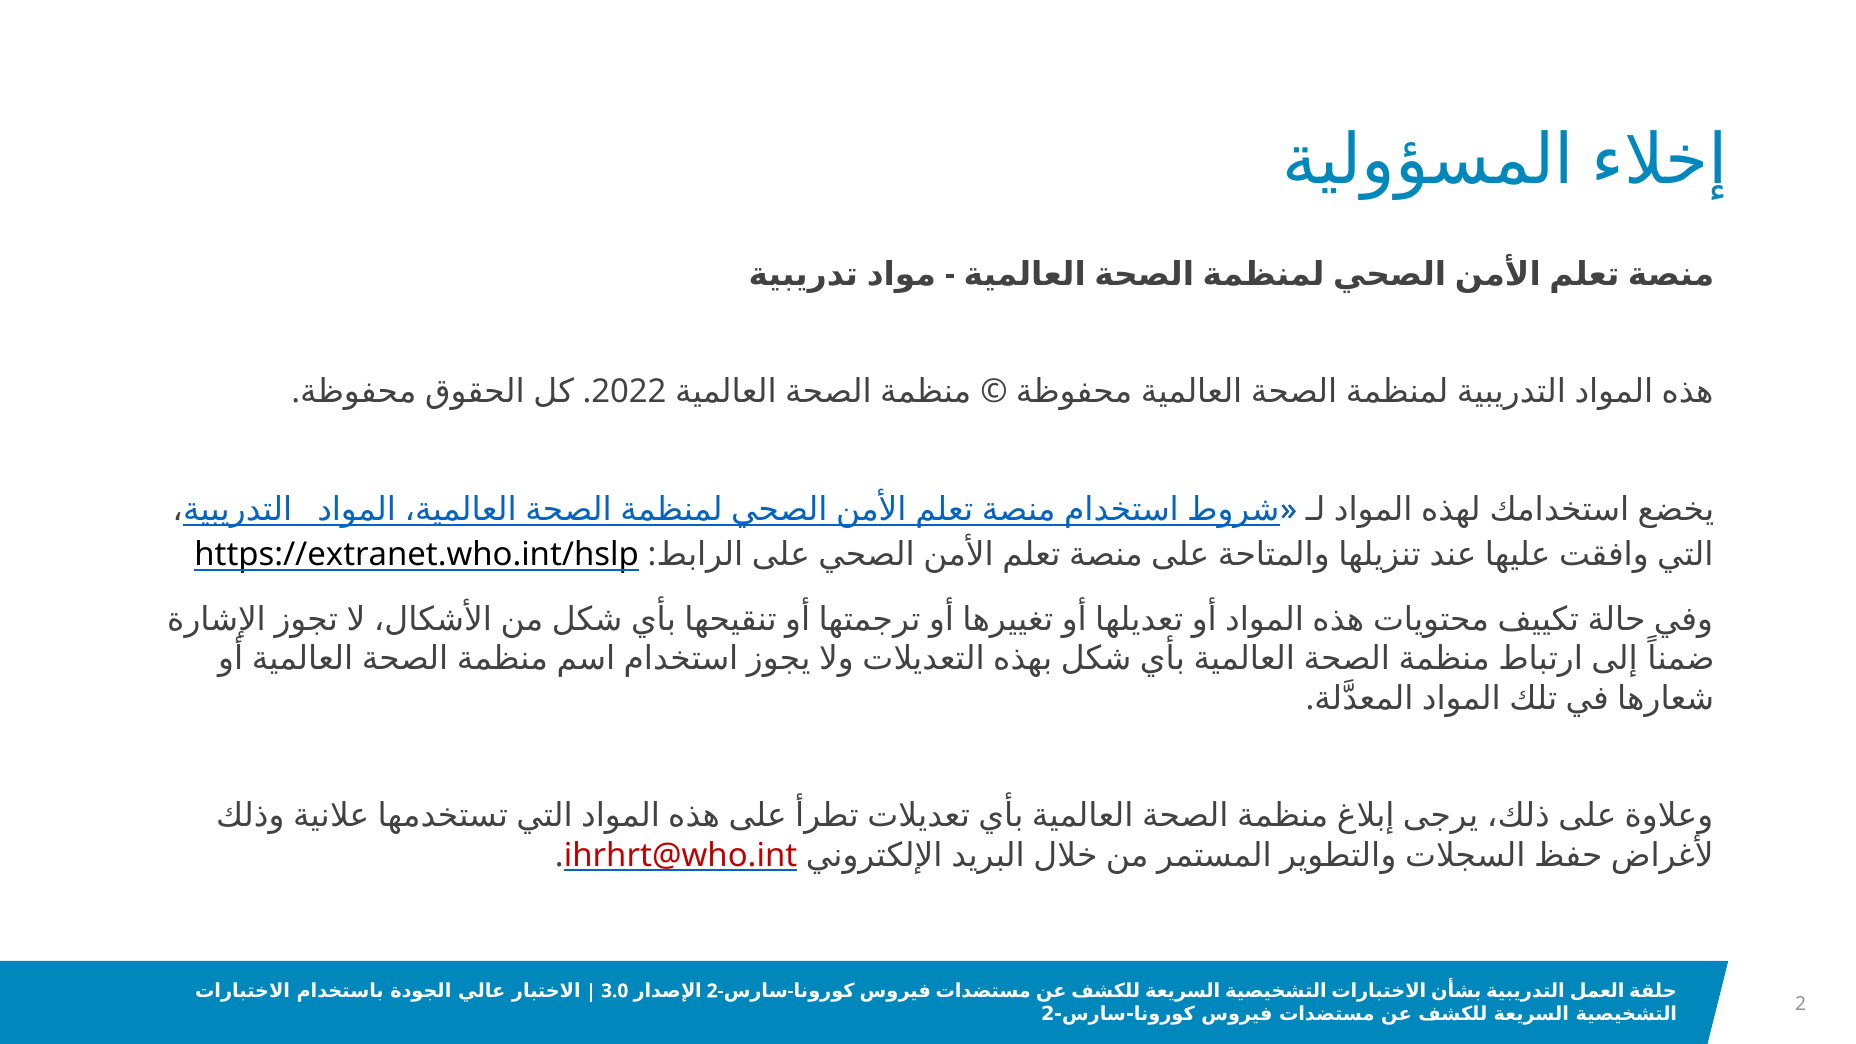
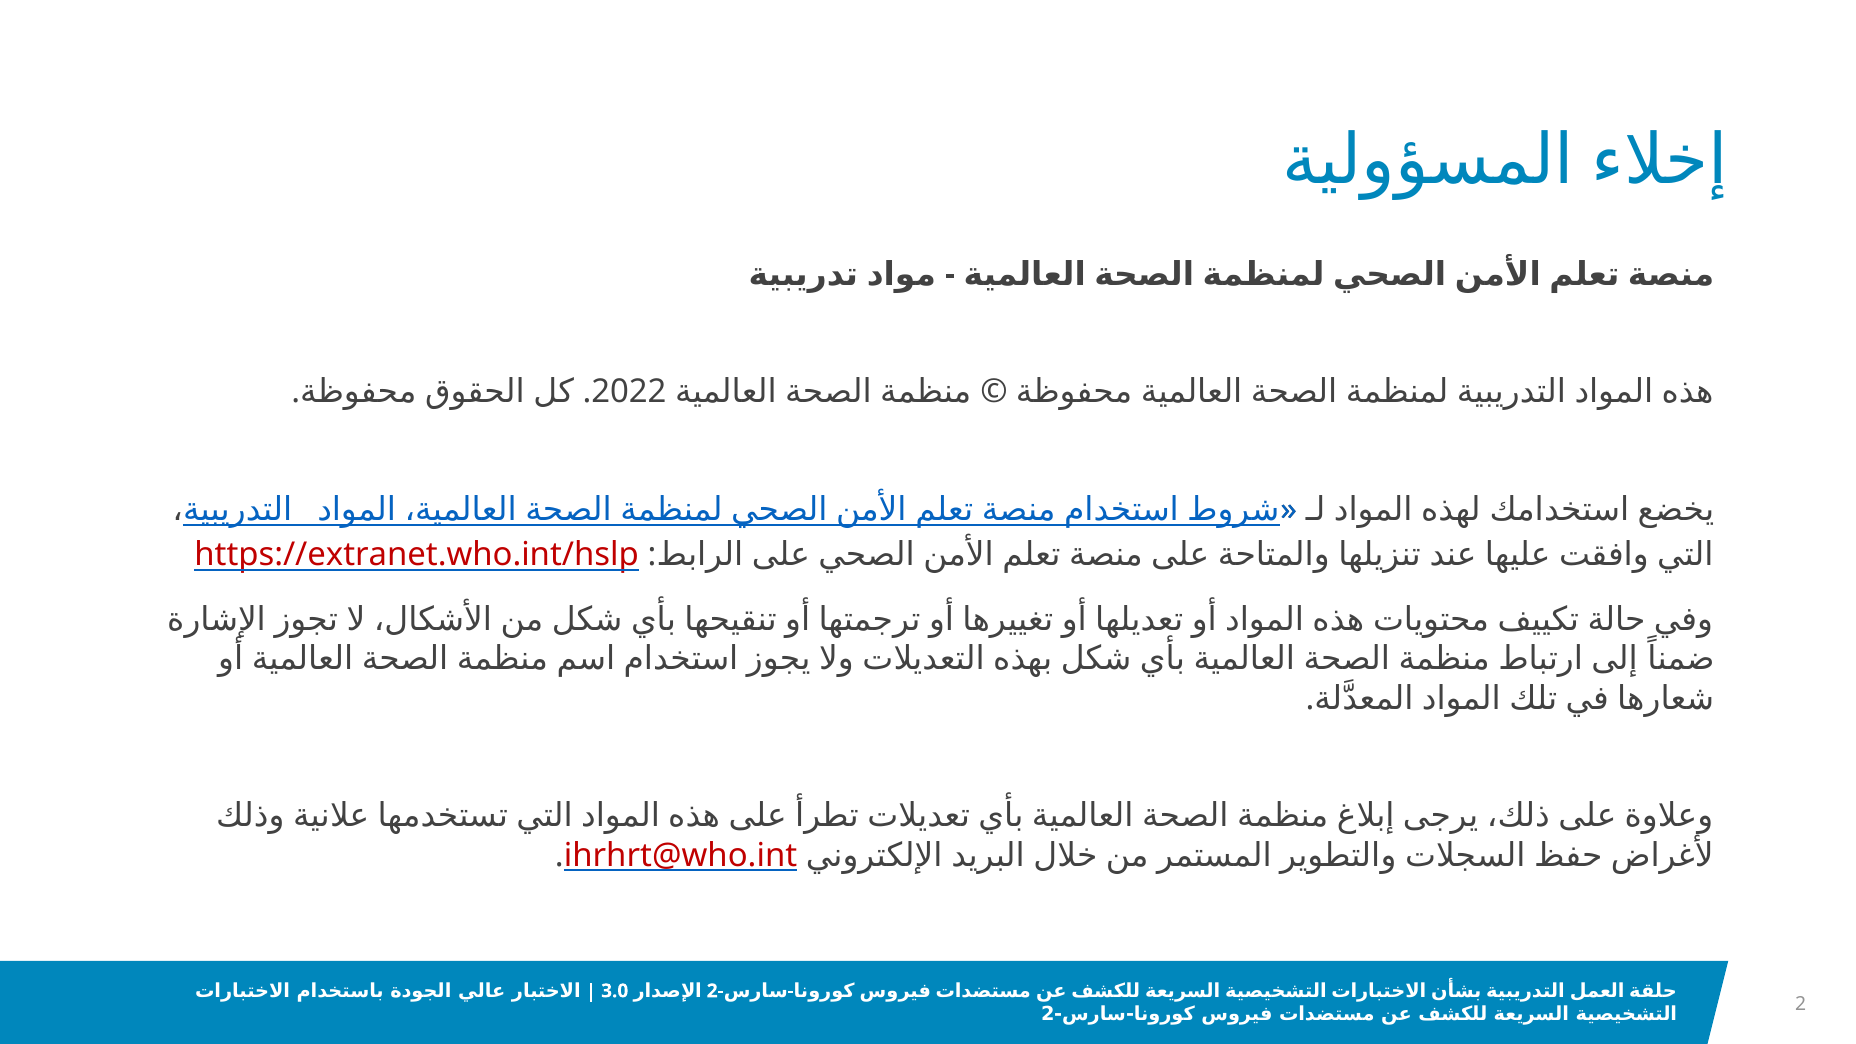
https://extranet.who.int/hslp colour: black -> red (417, 555)
